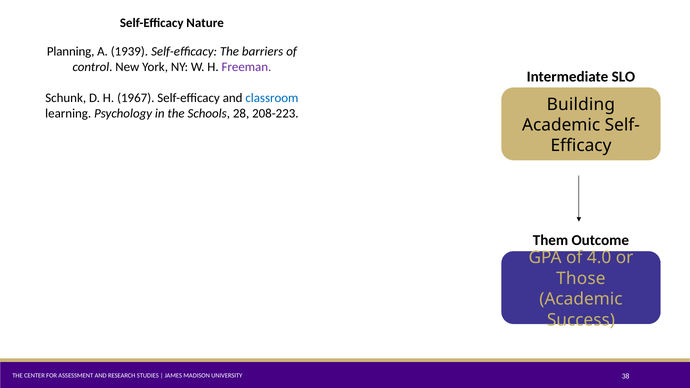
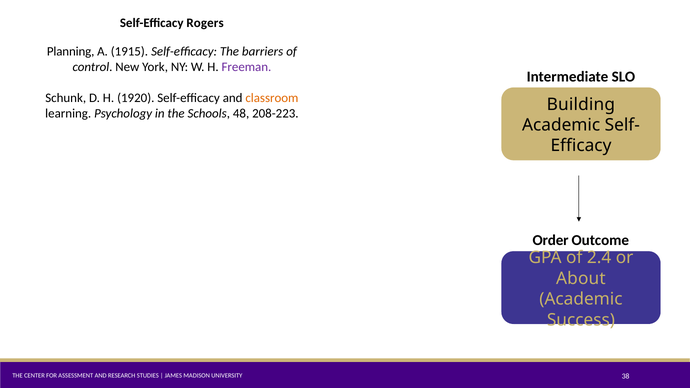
Nature: Nature -> Rogers (205, 23)
1939: 1939 -> 1915 (129, 52)
1967: 1967 -> 1920 (136, 98)
classroom colour: blue -> orange (272, 98)
28: 28 -> 48 (241, 114)
Them: Them -> Order (551, 240)
4.0: 4.0 -> 2.4 (599, 258)
Those: Those -> About (581, 279)
